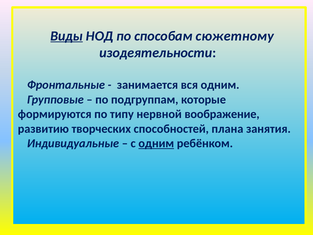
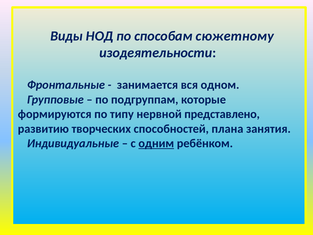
Виды underline: present -> none (67, 36)
вся одним: одним -> одном (220, 85)
воображение: воображение -> представлено (222, 114)
